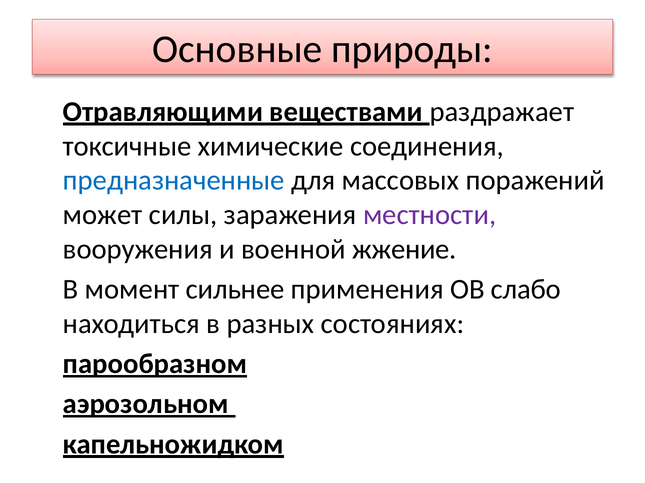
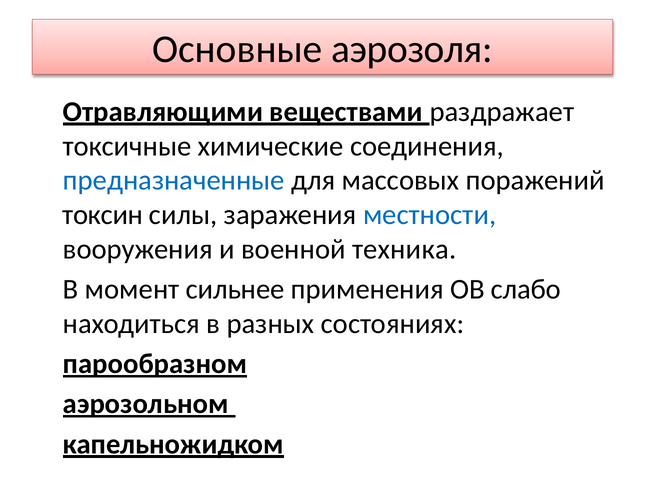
природы: природы -> аэрозоля (412, 50)
может: может -> токсин (103, 215)
местности colour: purple -> blue (430, 215)
жжение: жжение -> техника (404, 250)
